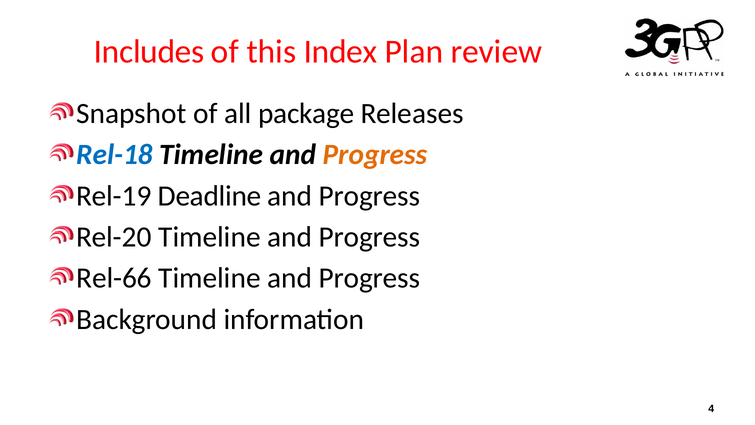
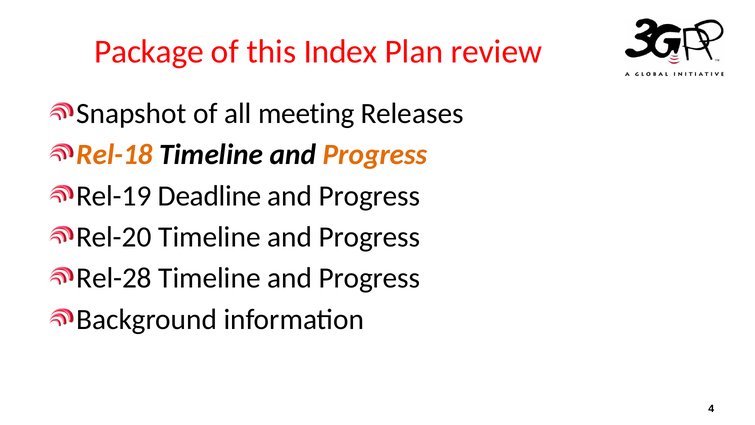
Includes: Includes -> Package (149, 52)
package: package -> meeting (306, 113)
Rel-18 colour: blue -> orange (115, 155)
Rel-66: Rel-66 -> Rel-28 (114, 278)
